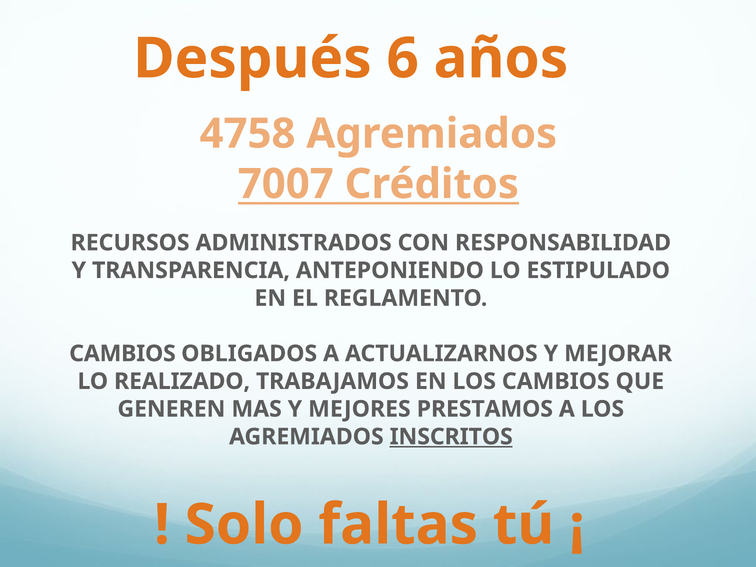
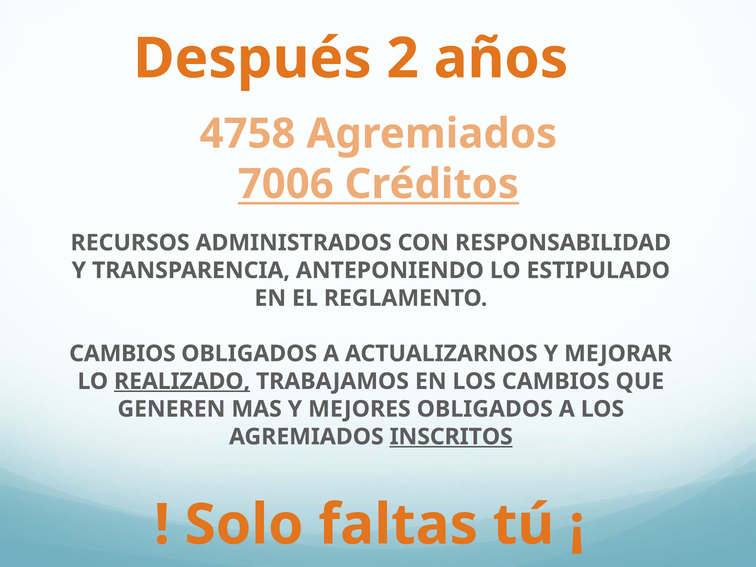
6: 6 -> 2 (403, 59)
7007: 7007 -> 7006 (286, 184)
REALIZADO underline: none -> present (182, 381)
MEJORES PRESTAMOS: PRESTAMOS -> OBLIGADOS (485, 409)
